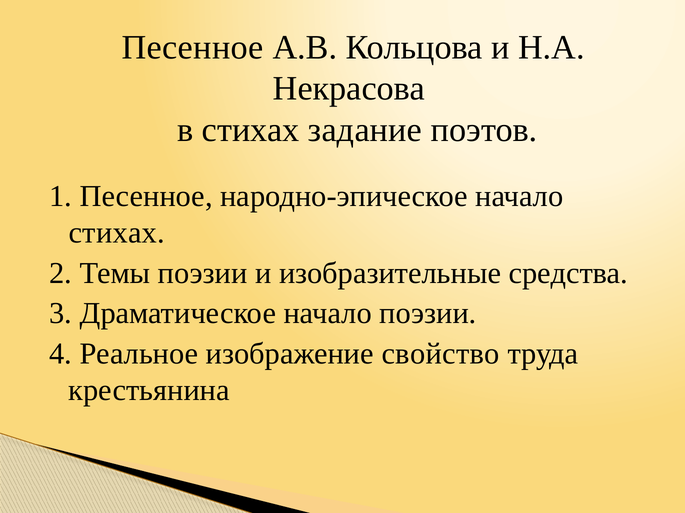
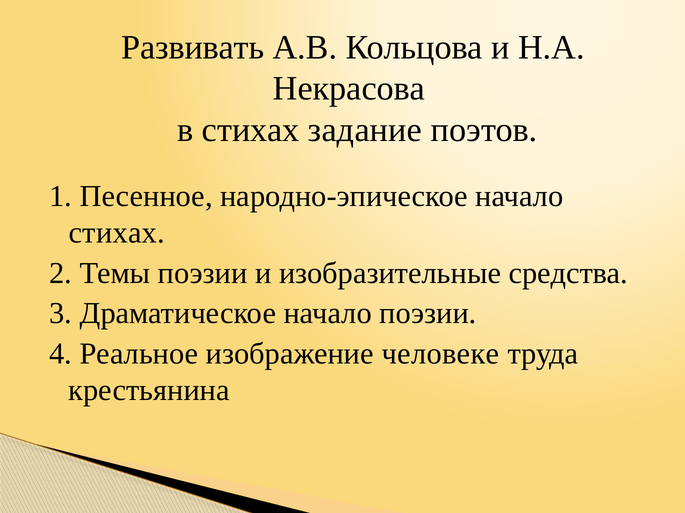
Песенное: Песенное -> Развивать (193, 48)
свойство: свойство -> человеке (441, 354)
